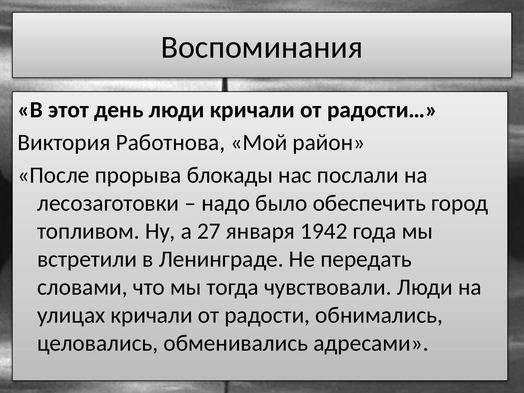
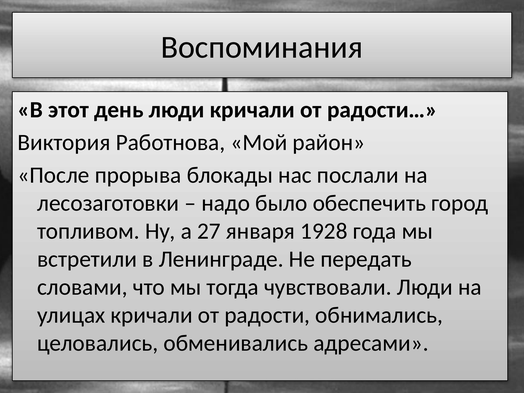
1942: 1942 -> 1928 (324, 231)
